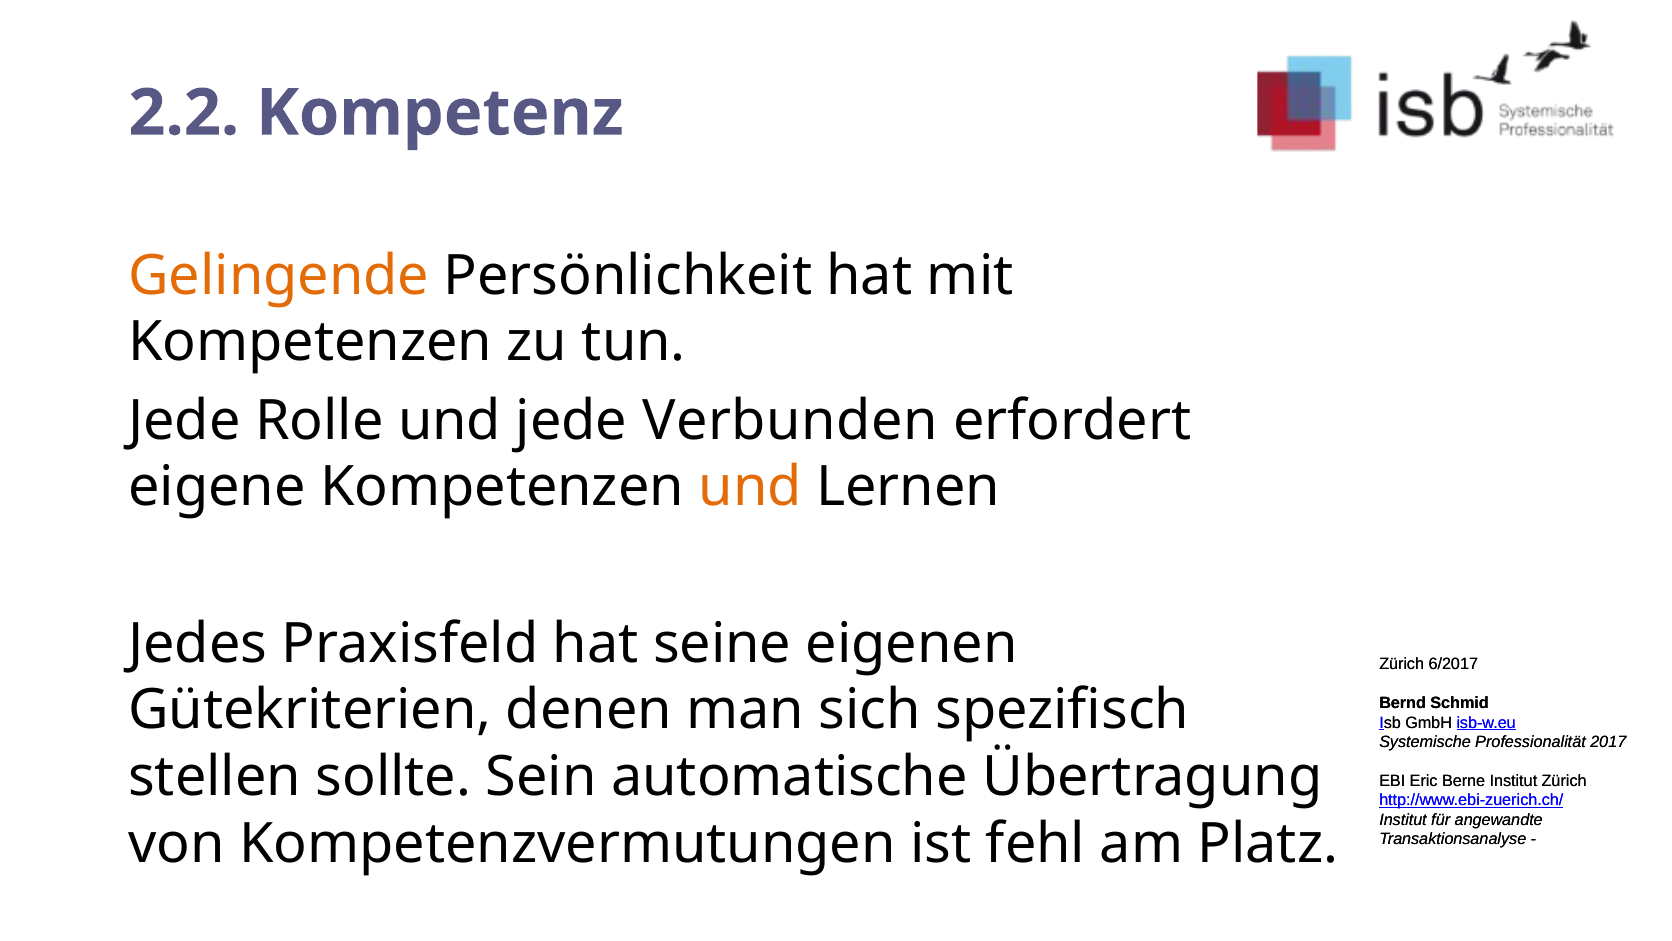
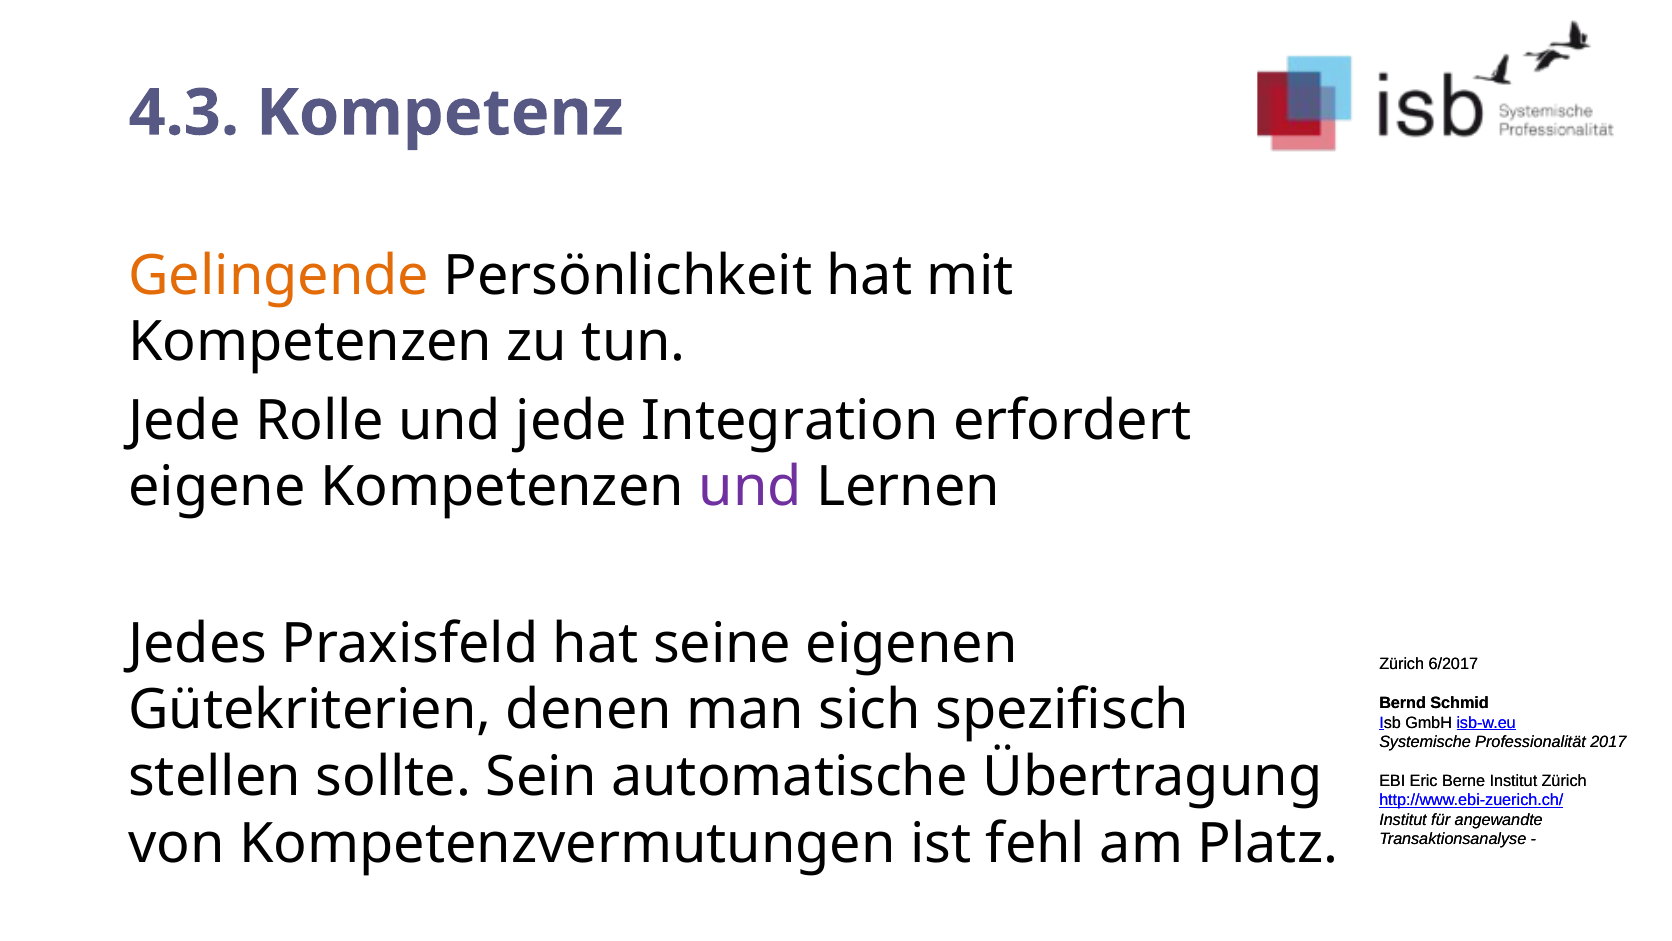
2.2: 2.2 -> 4.3 (184, 113)
Verbunden: Verbunden -> Integration (790, 420)
und colour: orange -> purple (750, 487)
